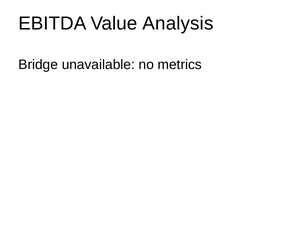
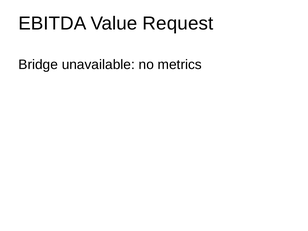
Analysis: Analysis -> Request (178, 23)
